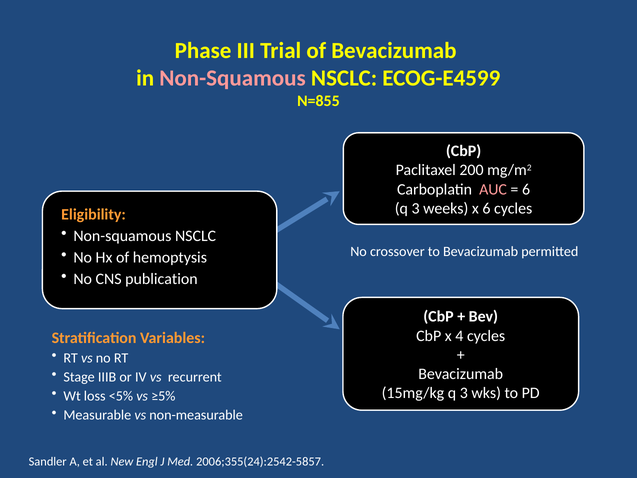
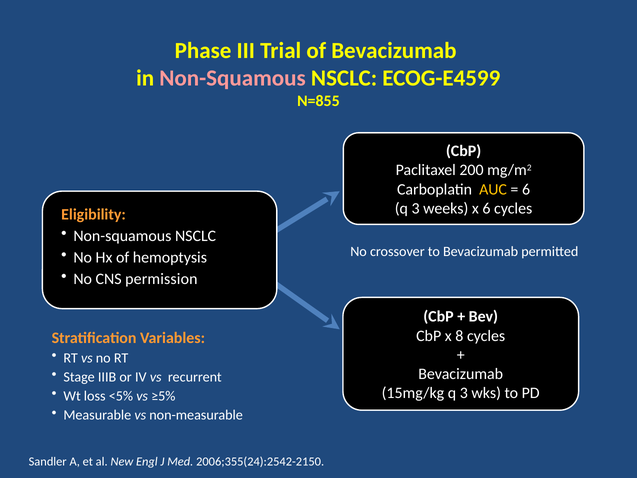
AUC colour: pink -> yellow (493, 189)
publication: publication -> permission (161, 279)
4: 4 -> 8 (459, 336)
2006;355(24):2542-5857: 2006;355(24):2542-5857 -> 2006;355(24):2542-2150 (260, 461)
